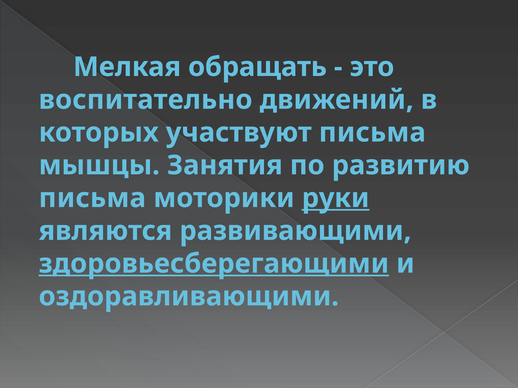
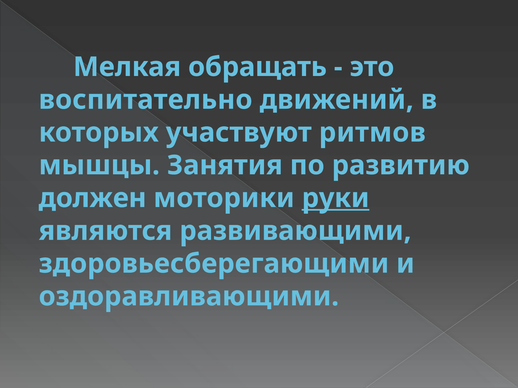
участвуют письма: письма -> ритмов (372, 133)
письма: письма -> должен (93, 198)
здоровьесберегающими underline: present -> none (214, 264)
